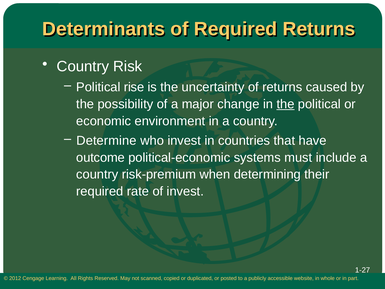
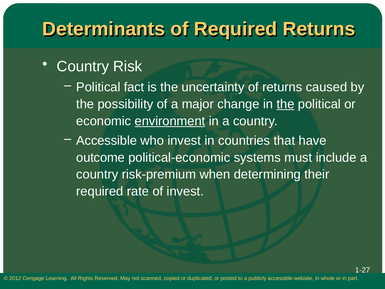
rise: rise -> fact (134, 87)
environment underline: none -> present (170, 121)
Determine: Determine -> Accessible (107, 140)
